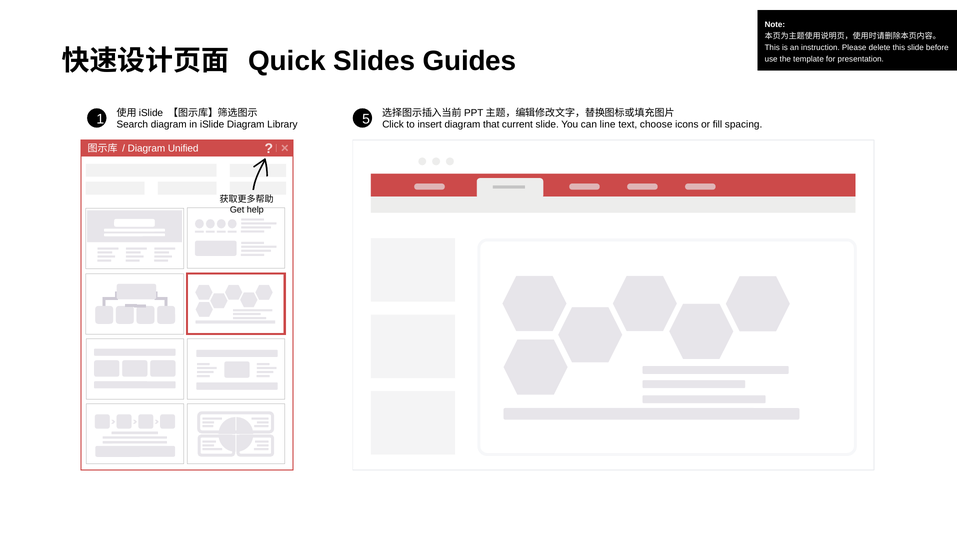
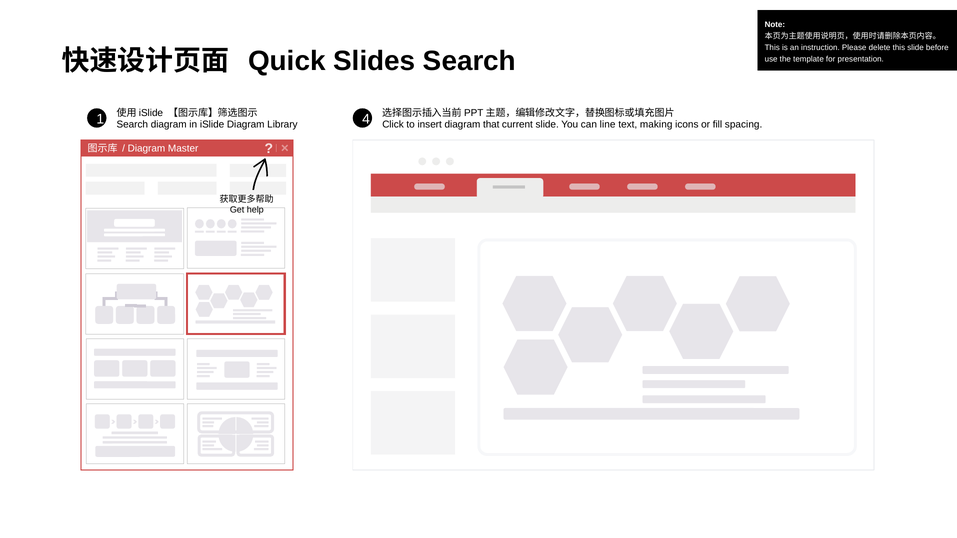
Slides Guides: Guides -> Search (469, 61)
5: 5 -> 4 (366, 119)
choose: choose -> making (656, 125)
Unified: Unified -> Master (183, 149)
